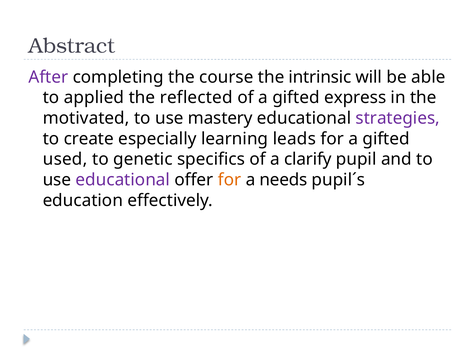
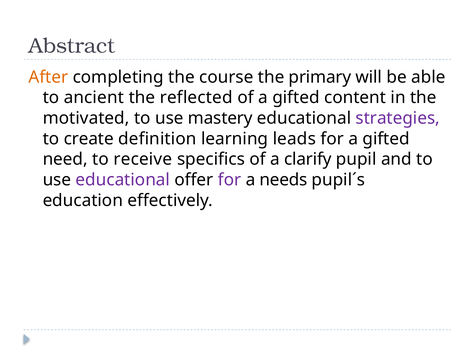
After colour: purple -> orange (48, 77)
intrinsic: intrinsic -> primary (320, 77)
applied: applied -> ancient (94, 98)
express: express -> content (355, 98)
especially: especially -> definition (157, 139)
used: used -> need (65, 159)
genetic: genetic -> receive (143, 159)
for colour: orange -> purple (230, 180)
